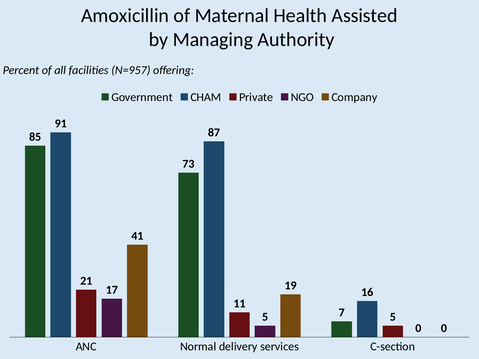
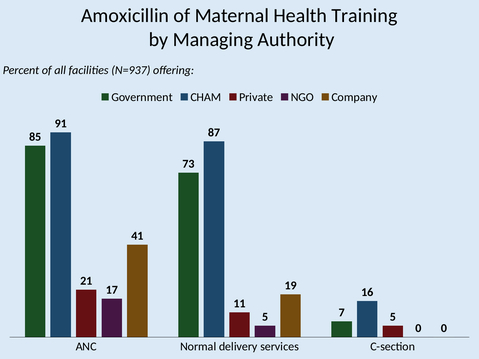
Assisted: Assisted -> Training (364, 16)
N=957: N=957 -> N=937 (131, 70)
